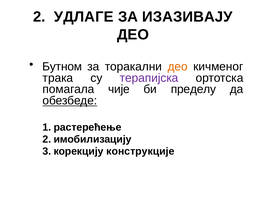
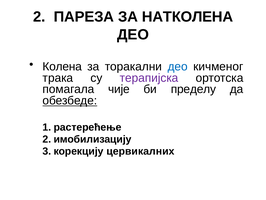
УДЛАГЕ: УДЛАГЕ -> ПАРЕЗА (84, 17)
ИЗАЗИВАЈУ: ИЗАЗИВАЈУ -> НАТКОЛЕНА (187, 17)
Бутном: Бутном -> Колена (62, 66)
део colour: orange -> blue (178, 66)
конструкције: конструкције -> цервикалних (140, 151)
